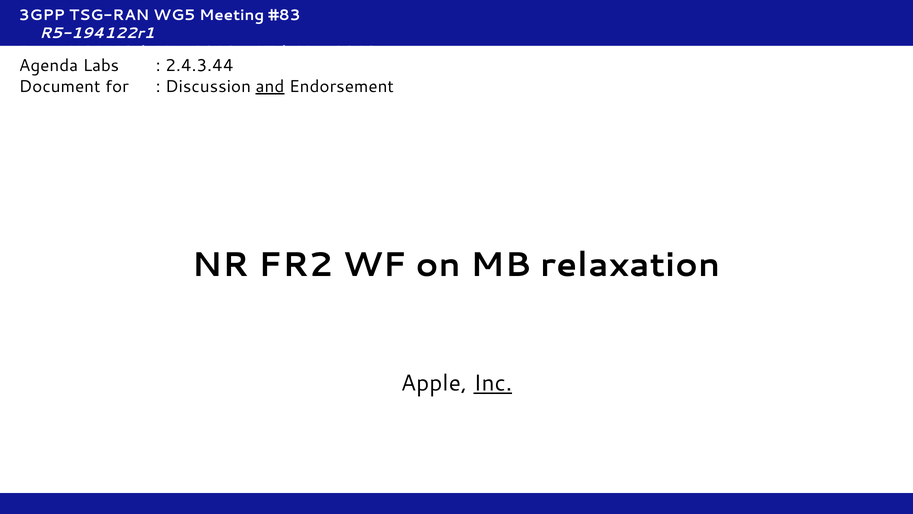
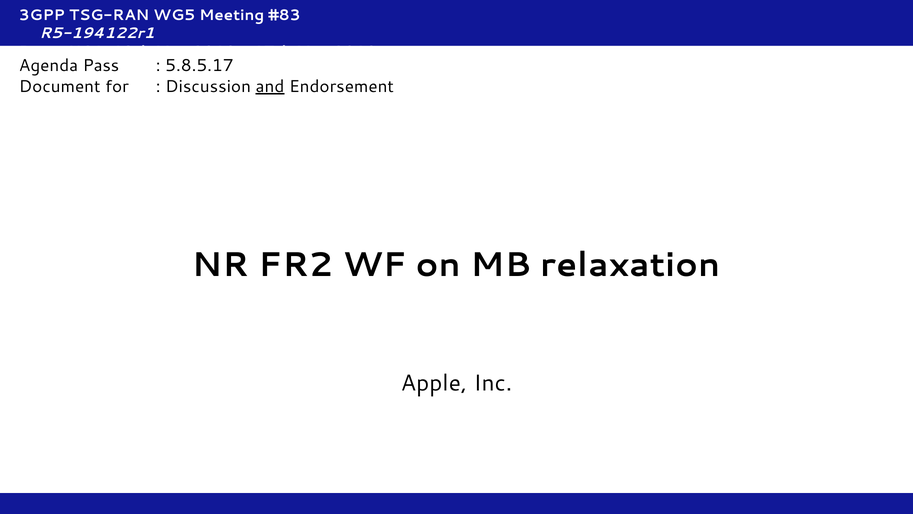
Labs: Labs -> Pass (101, 66)
2.4.3.44: 2.4.3.44 -> 5.8.5.17 (199, 66)
Inc underline: present -> none (493, 383)
